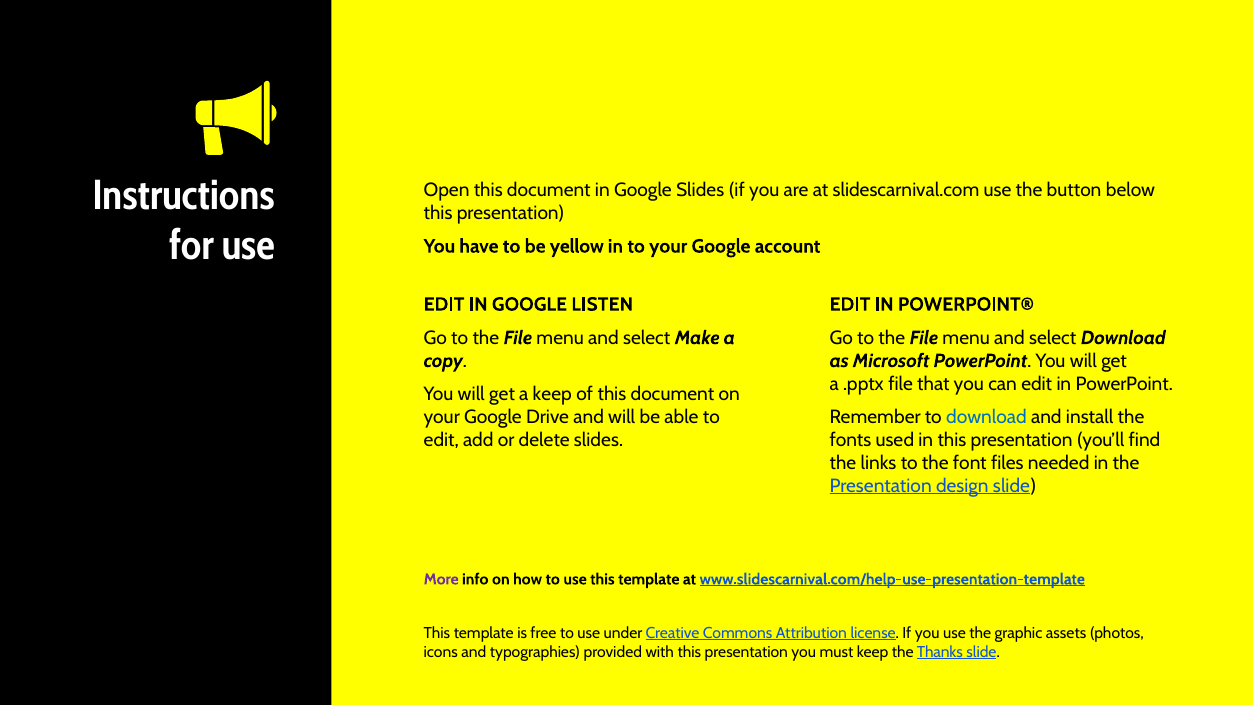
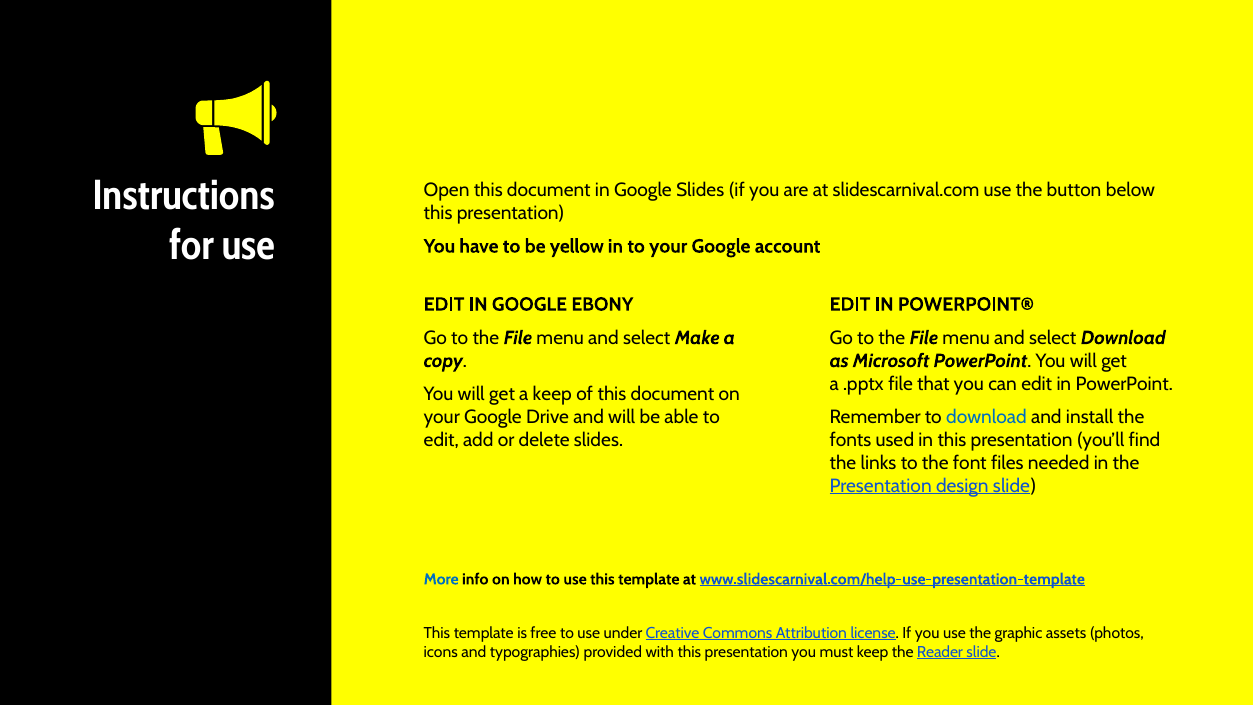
LISTEN: LISTEN -> EBONY (602, 304)
More colour: purple -> blue (441, 579)
Thanks: Thanks -> Reader (940, 652)
